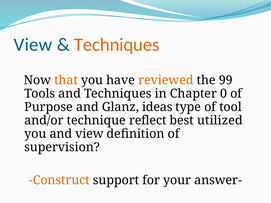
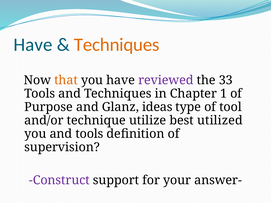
View: View -> Have (33, 45)
reviewed colour: orange -> purple (166, 80)
99: 99 -> 33 (226, 80)
0: 0 -> 1 (224, 94)
reflect: reflect -> utilize (148, 121)
and view: view -> tools (89, 134)
Construct colour: orange -> purple (59, 181)
